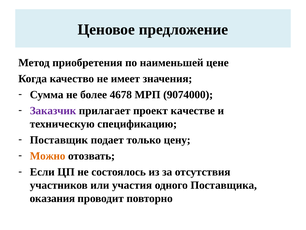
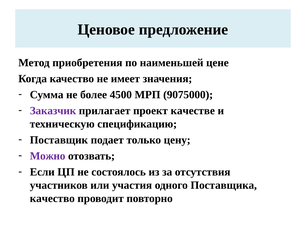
4678: 4678 -> 4500 (121, 94)
9074000: 9074000 -> 9075000 (188, 94)
Можно colour: orange -> purple (48, 156)
оказания: оказания -> качество (52, 198)
